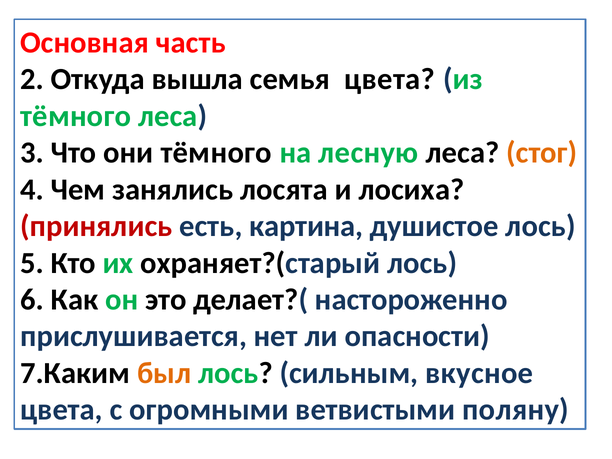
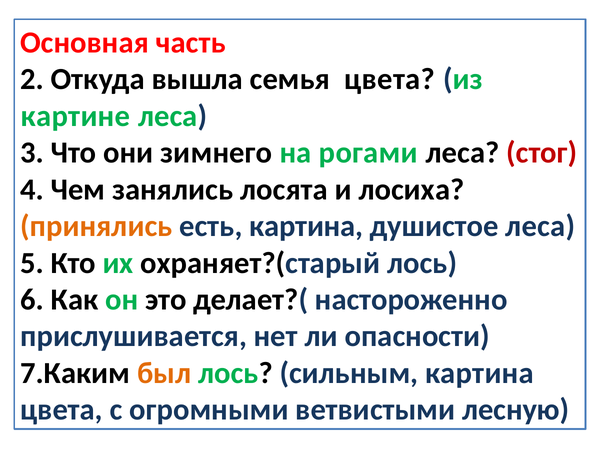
тёмного: тёмного -> картине (76, 116)
они тёмного: тёмного -> зимнего (216, 153)
лесную: лесную -> рогами (368, 153)
стог colour: orange -> red (542, 153)
принялись colour: red -> orange (96, 226)
душистое лось: лось -> леса (540, 226)
сильным вкусное: вкусное -> картина (479, 373)
поляну: поляну -> лесную (516, 410)
